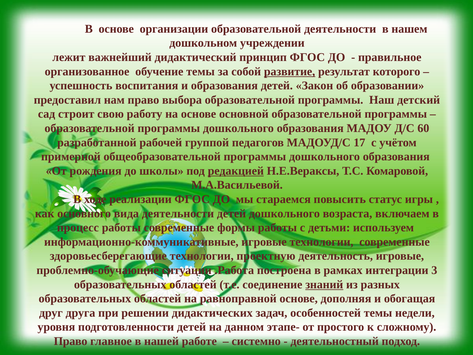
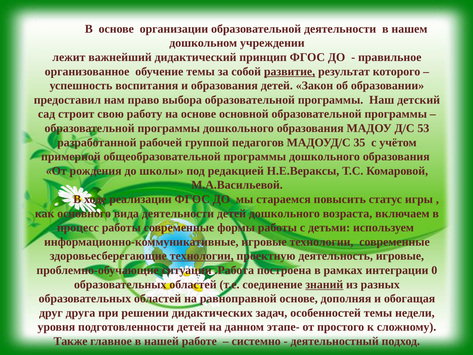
60: 60 -> 53 (423, 128)
17: 17 -> 35 (359, 142)
редакцией underline: present -> none (236, 171)
технологии underline: none -> present (202, 256)
3: 3 -> 0 (434, 270)
Право: Право -> Также (71, 341)
